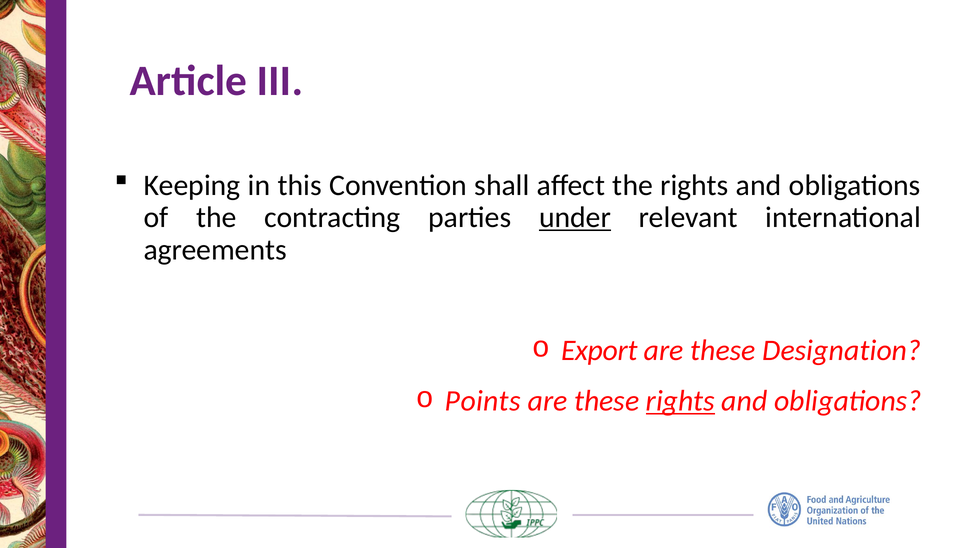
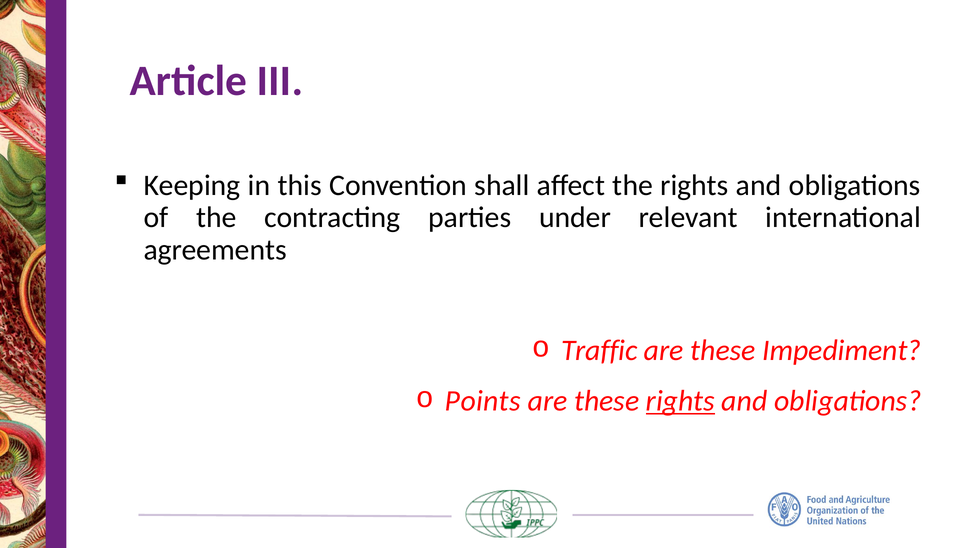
under underline: present -> none (575, 218)
Export: Export -> Traffic (599, 351)
Designation: Designation -> Impediment (842, 351)
